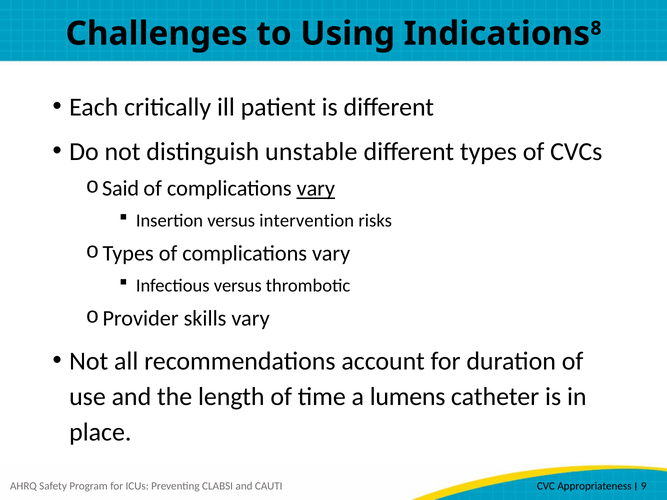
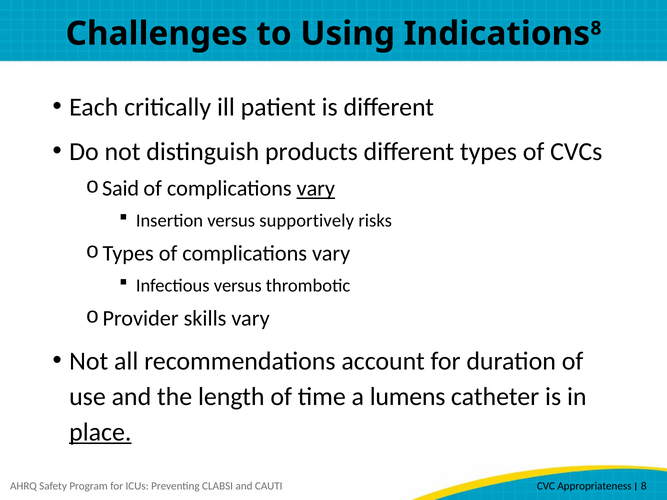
unstable: unstable -> products (311, 152)
intervention: intervention -> supportively (307, 221)
place underline: none -> present (100, 432)
9: 9 -> 8 (644, 486)
